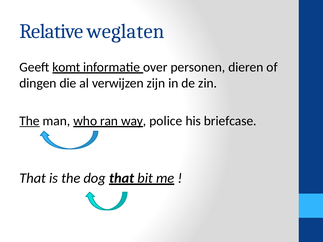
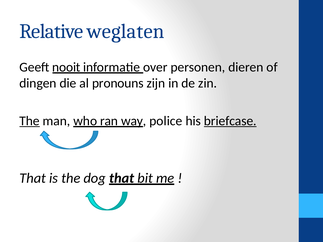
komt: komt -> nooit (66, 67)
verwijzen: verwijzen -> pronouns (118, 83)
briefcase underline: none -> present (230, 121)
